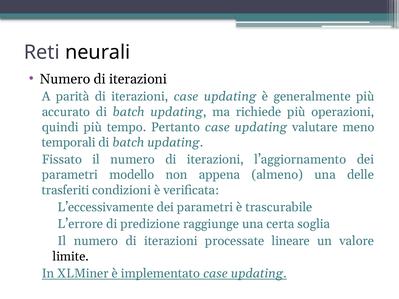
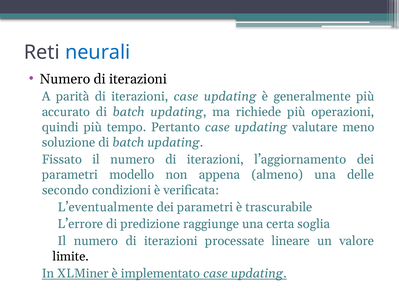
neurali colour: black -> blue (98, 52)
temporali: temporali -> soluzione (69, 143)
trasferiti: trasferiti -> secondo (65, 190)
L’eccessivamente: L’eccessivamente -> L’eventualmente (106, 207)
